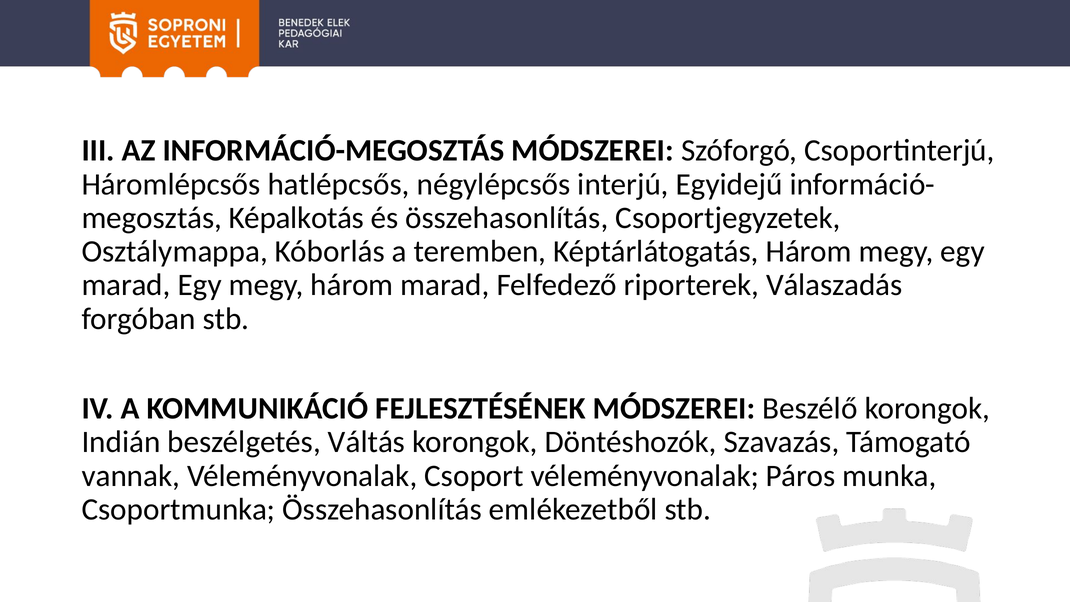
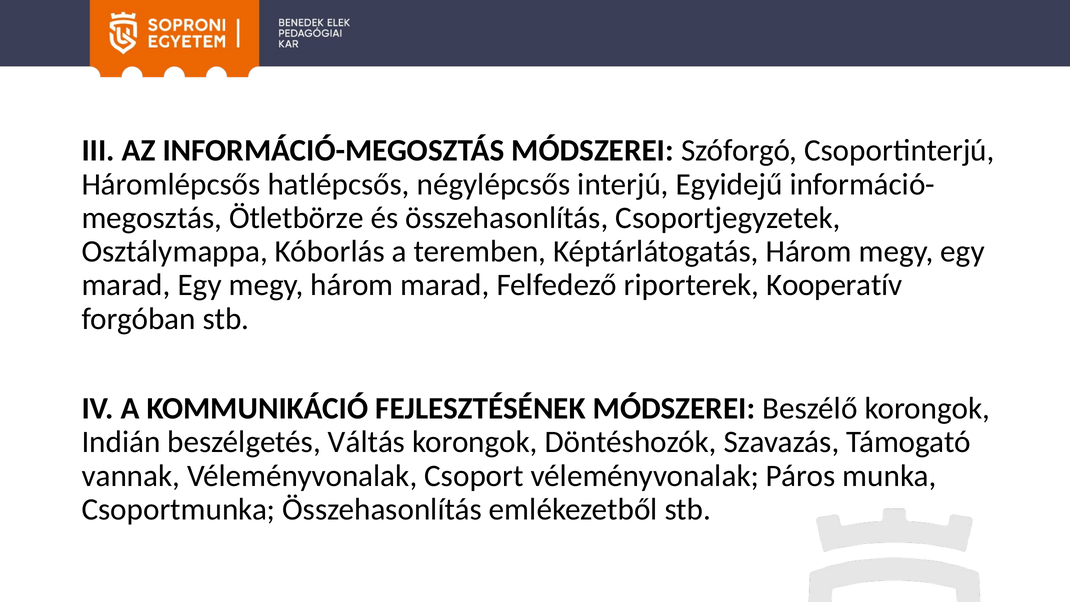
Képalkotás: Képalkotás -> Ötletbörze (296, 218)
Válaszadás: Válaszadás -> Kooperatív (834, 285)
